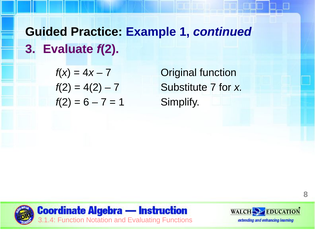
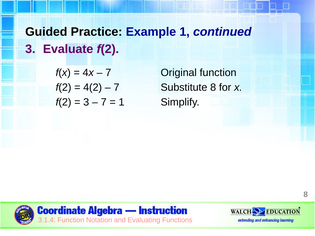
Substitute 7: 7 -> 8 (213, 87)
6: 6 -> 3 (86, 102)
